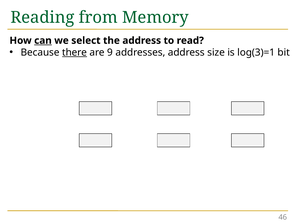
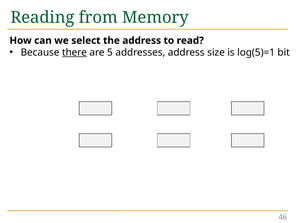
can underline: present -> none (43, 41)
9: 9 -> 5 (110, 53)
log(3)=1: log(3)=1 -> log(5)=1 (256, 53)
